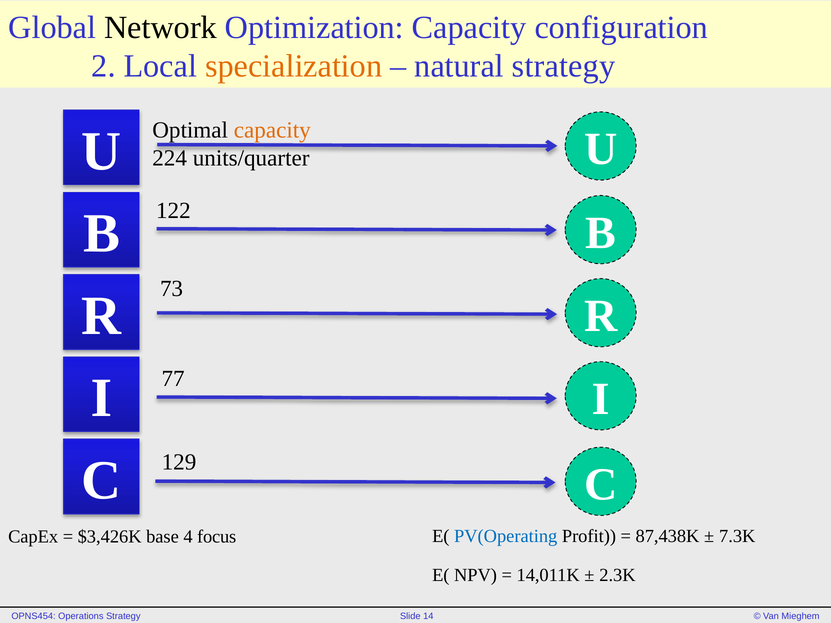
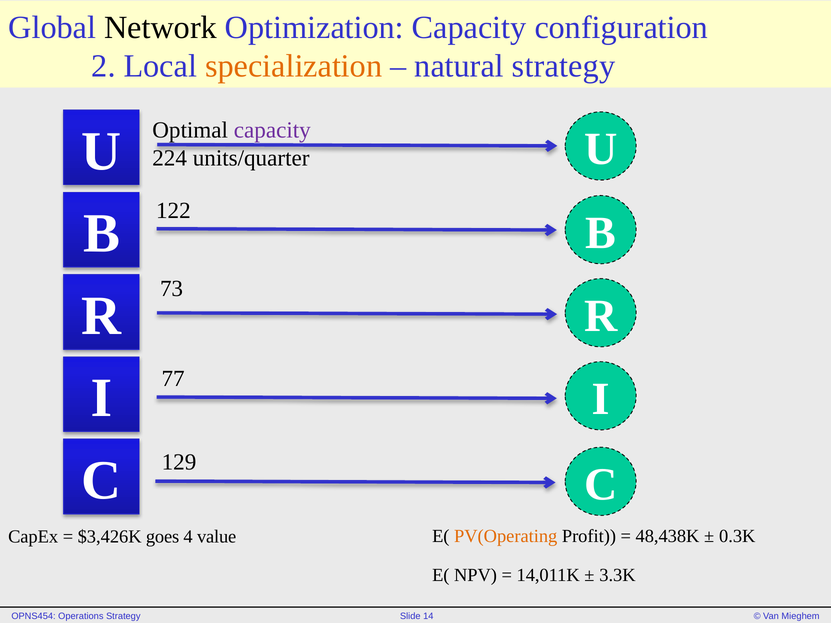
capacity colour: orange -> purple (272, 130)
base: base -> goes (163, 537)
focus: focus -> value (217, 537)
PV(Operating colour: blue -> orange (506, 537)
87,438K: 87,438K -> 48,438K (668, 537)
7.3K: 7.3K -> 0.3K (737, 537)
2.3K: 2.3K -> 3.3K (617, 576)
